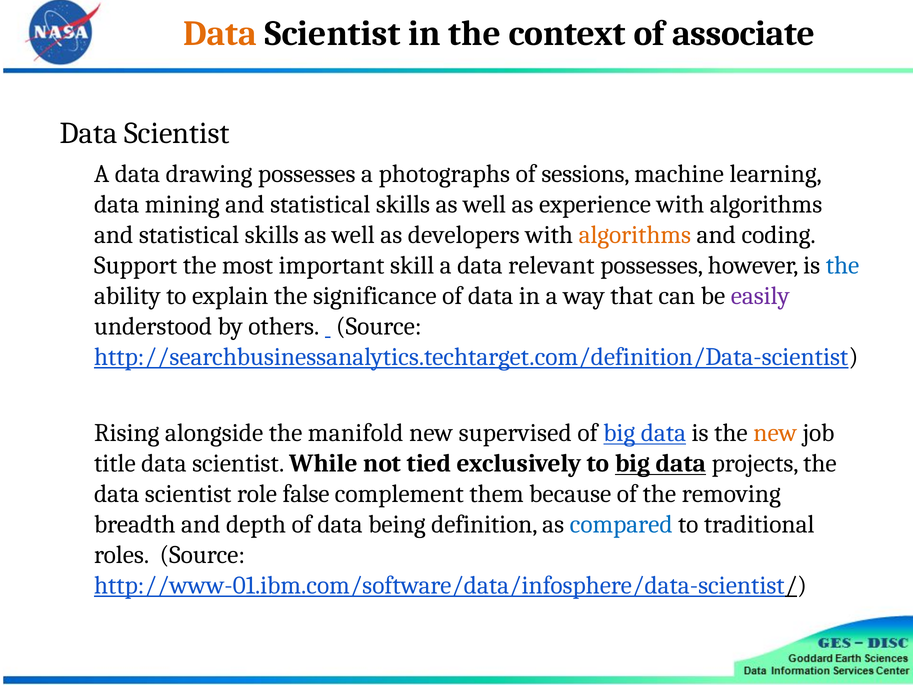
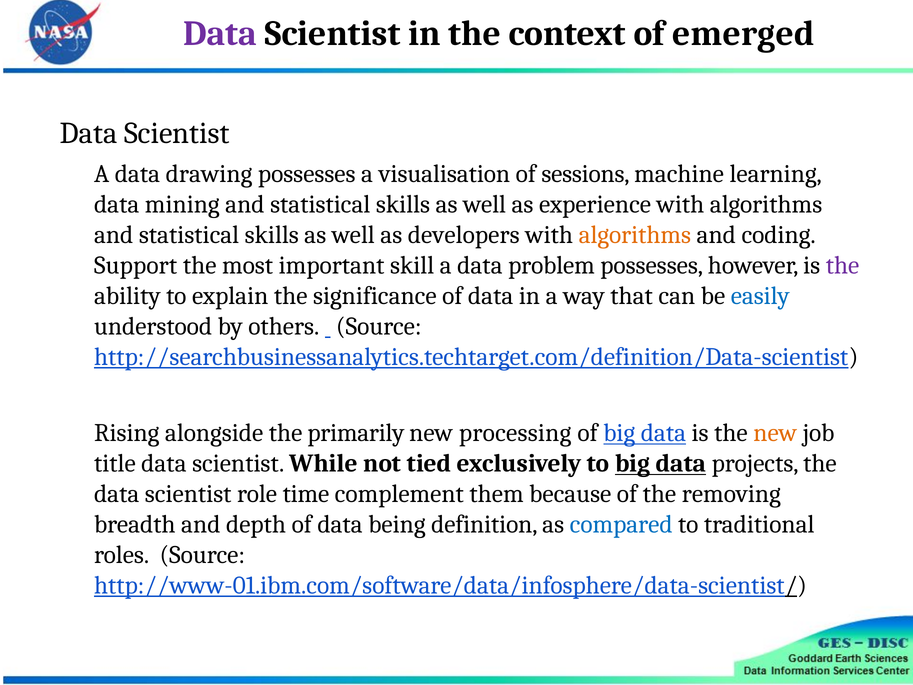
Data colour: orange -> purple (220, 33)
associate: associate -> emerged (743, 33)
photographs: photographs -> visualisation (444, 174)
relevant: relevant -> problem (551, 265)
the colour: blue -> purple (843, 265)
easily colour: purple -> blue (760, 296)
manifold: manifold -> primarily (356, 433)
supervised: supervised -> processing (515, 433)
false: false -> time (306, 494)
